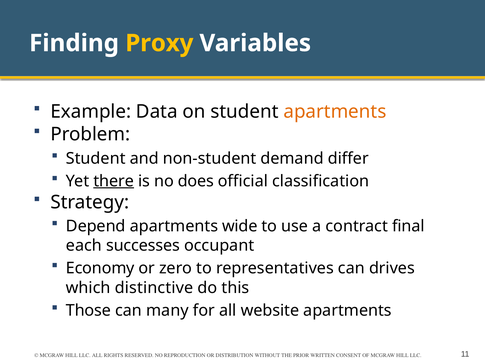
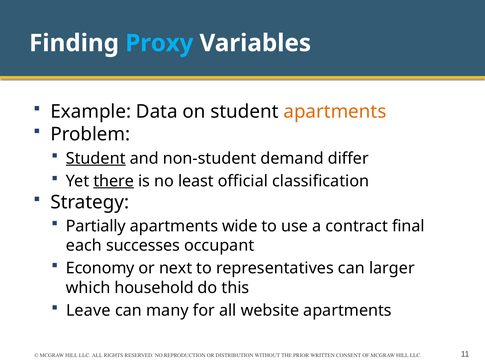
Proxy colour: yellow -> light blue (159, 43)
Student underline: none -> present (96, 158)
does: does -> least (196, 181)
Depend: Depend -> Partially (96, 226)
zero: zero -> next (176, 268)
drives: drives -> larger (392, 268)
distinctive: distinctive -> household (154, 288)
Those: Those -> Leave (88, 310)
